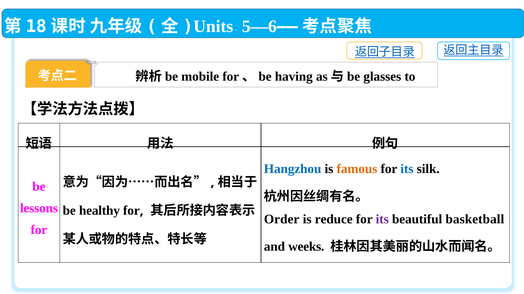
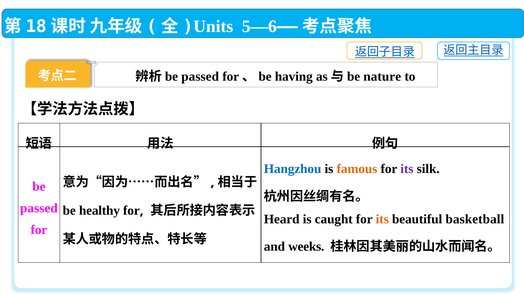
mobile: mobile -> passed (200, 77)
glasses: glasses -> nature (382, 77)
its colour: blue -> purple (407, 169)
lessons: lessons -> passed (39, 209)
Order: Order -> Heard (282, 220)
reduce: reduce -> caught (334, 220)
its colour: purple -> orange (382, 220)
